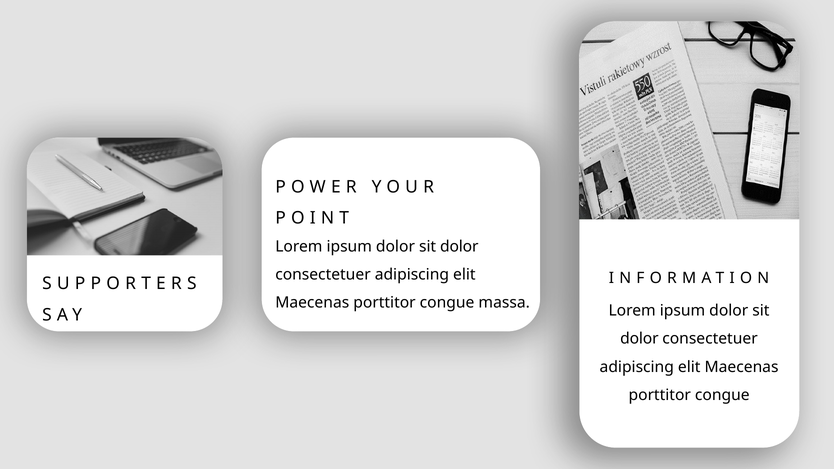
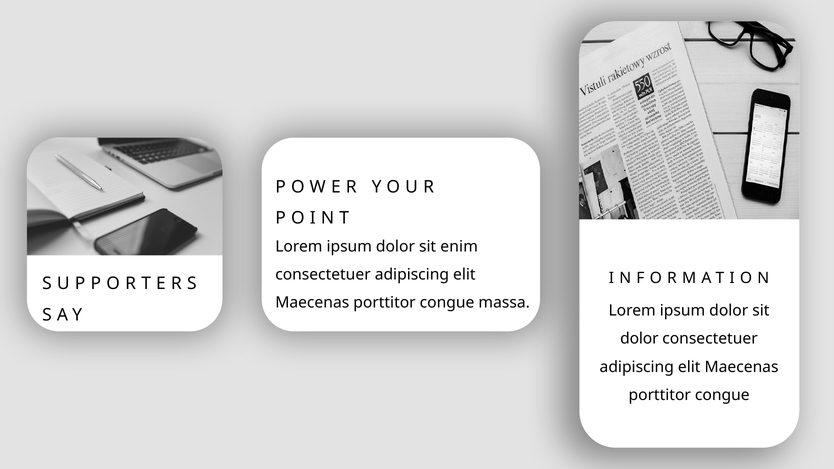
dolor: dolor -> enim (459, 247)
